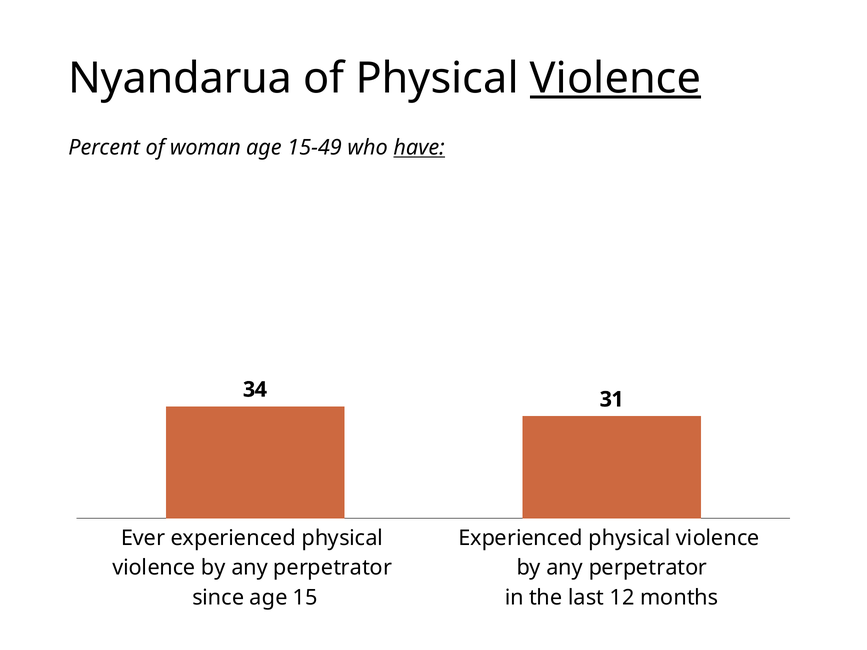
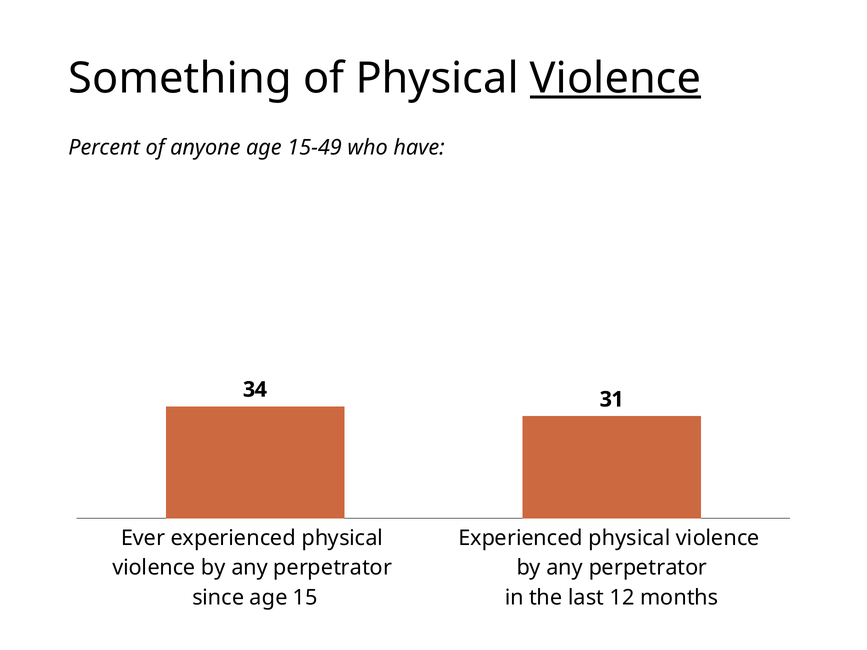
Nyandarua: Nyandarua -> Something (180, 78)
woman: woman -> anyone (205, 148)
have underline: present -> none (419, 148)
